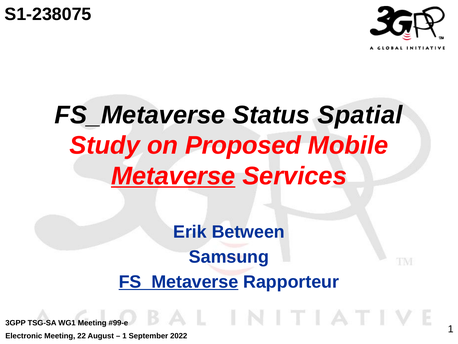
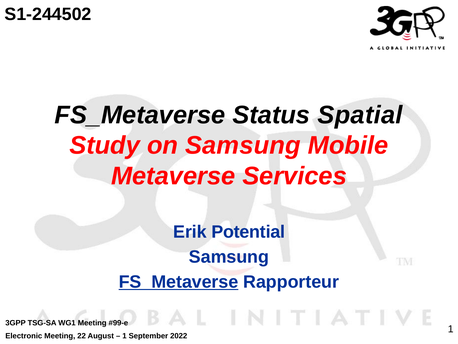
S1-238075: S1-238075 -> S1-244502 (48, 14)
on Proposed: Proposed -> Samsung (243, 145)
Metaverse underline: present -> none (173, 176)
Between: Between -> Potential (248, 232)
